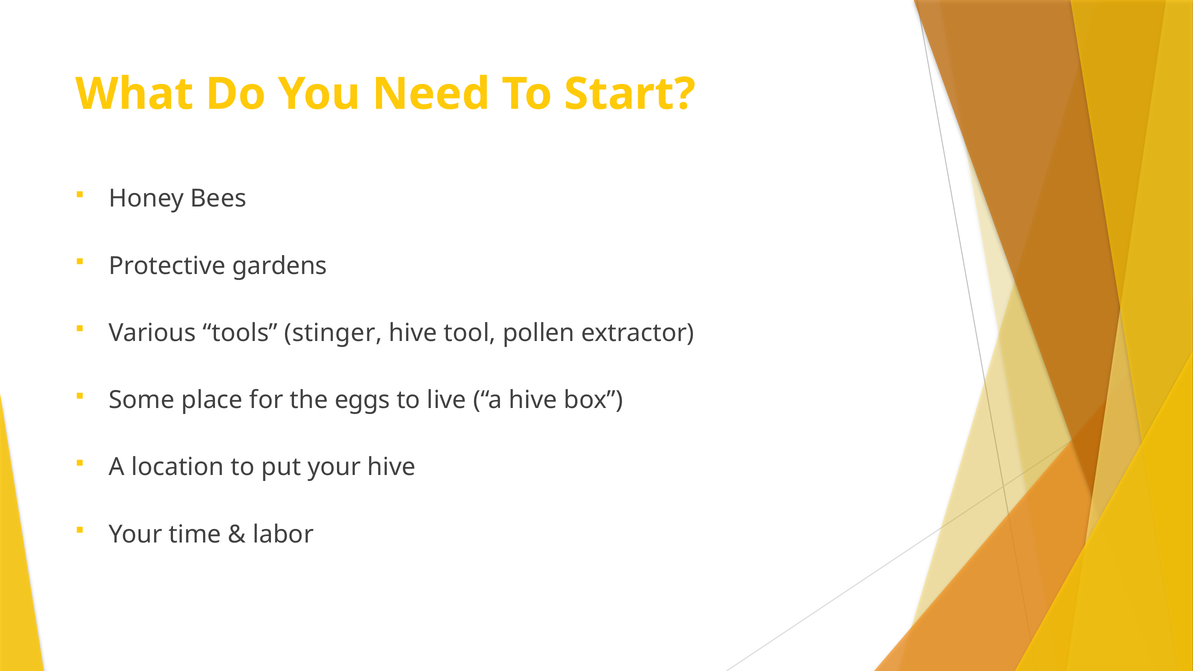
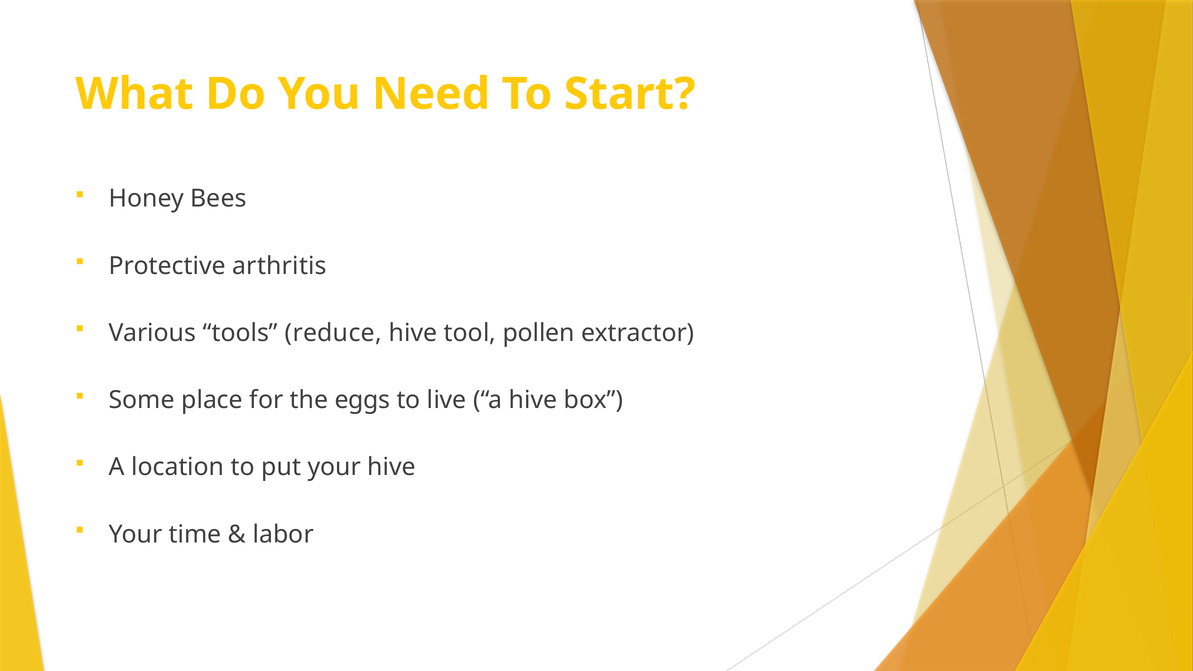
gardens: gardens -> arthritis (280, 266)
stinger: stinger -> reduce (333, 333)
